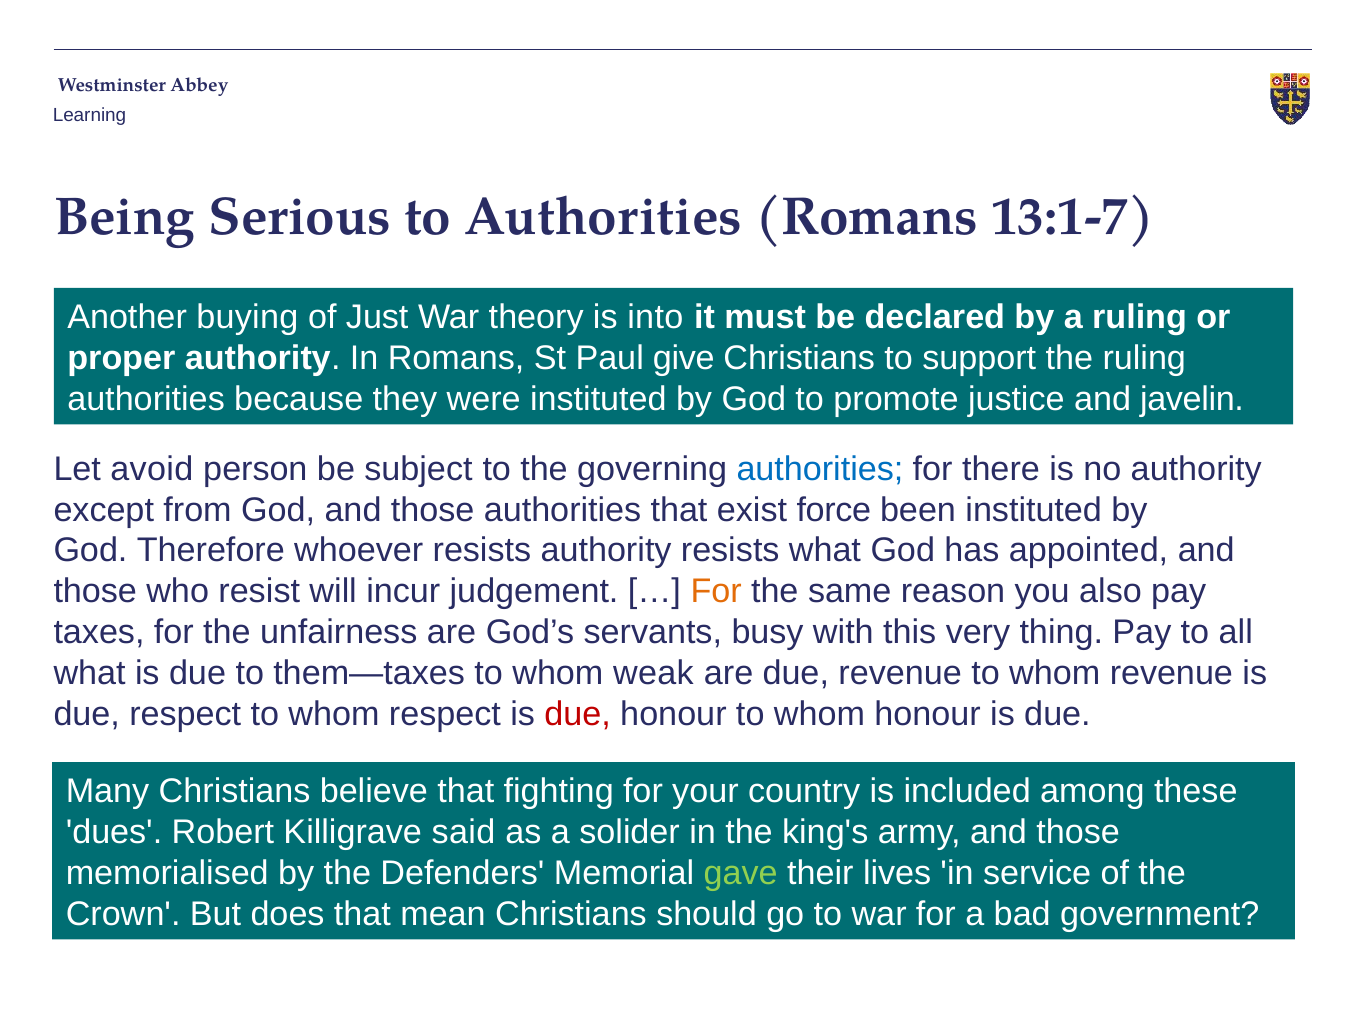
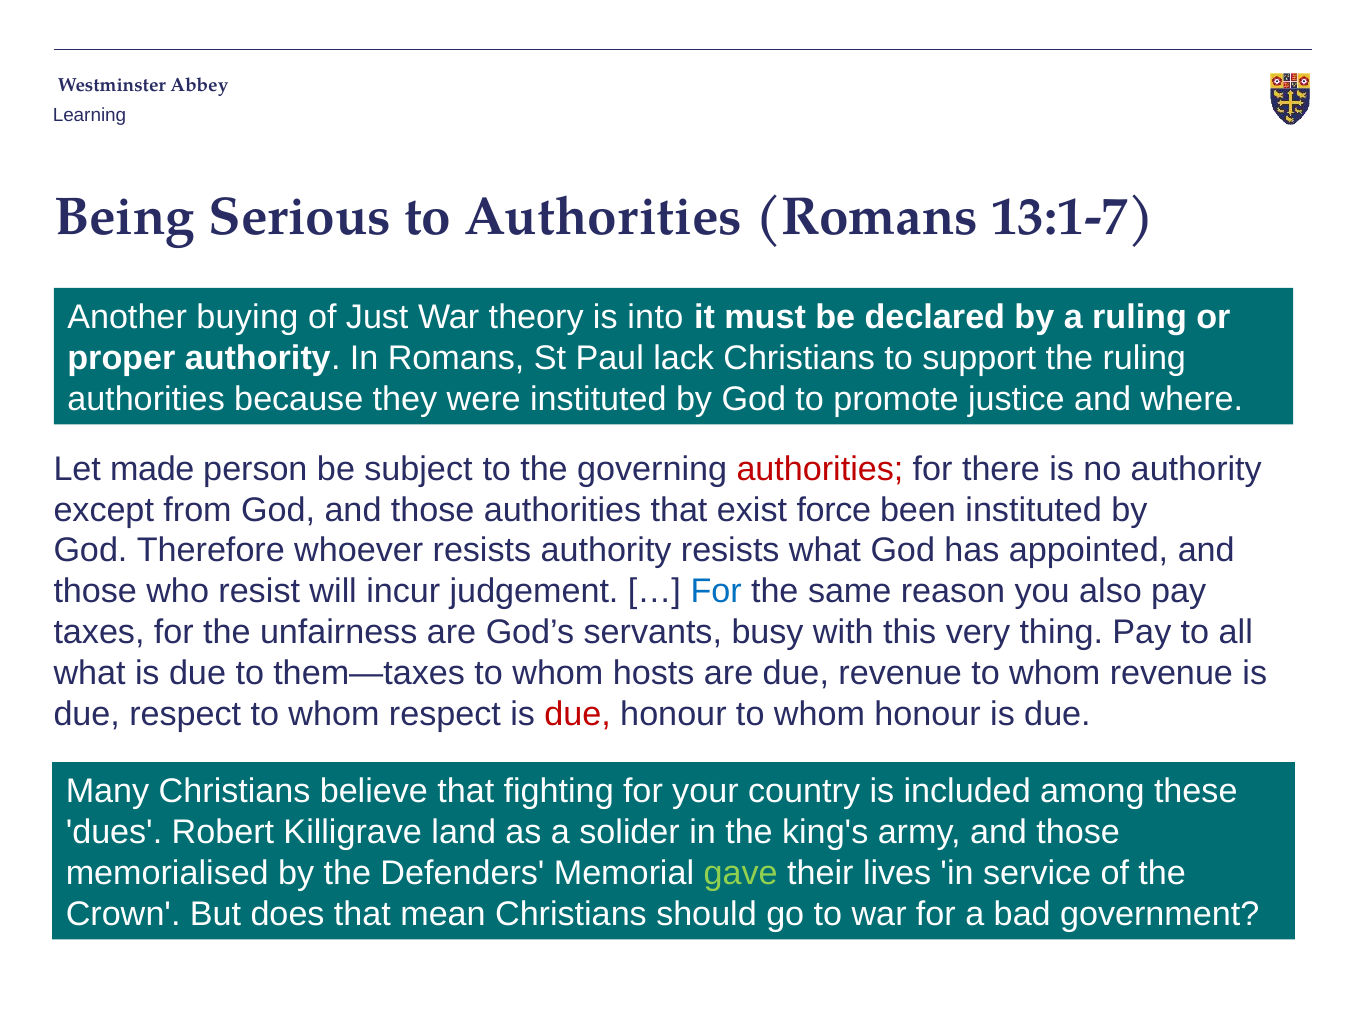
give: give -> lack (684, 359)
javelin: javelin -> where (1192, 400)
avoid: avoid -> made (152, 469)
authorities colour: blue -> red (820, 469)
For colour: orange -> blue (716, 592)
weak: weak -> hosts (654, 674)
said: said -> land (464, 833)
